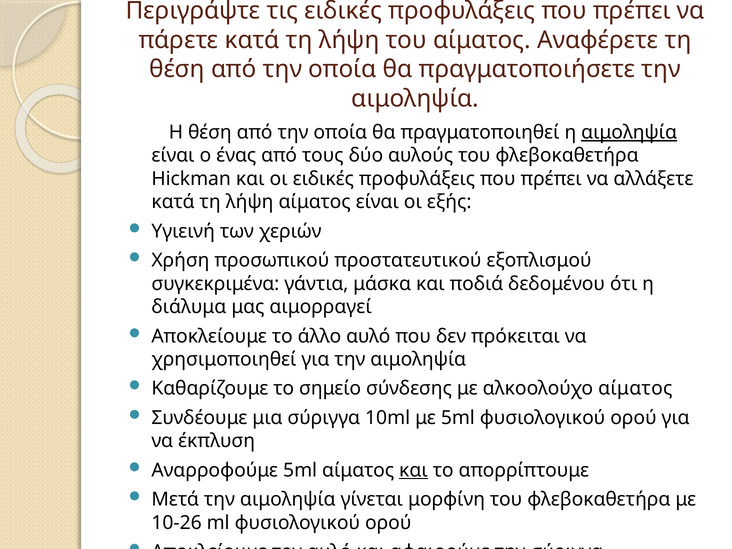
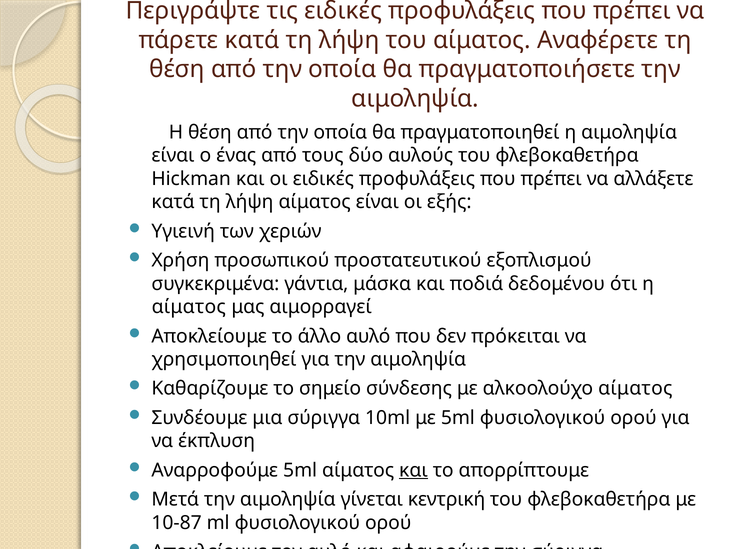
αιμοληψία underline: present -> none (629, 132)
διάλυμα: διάλυμα -> αίματος (189, 307)
μορφίνη: μορφίνη -> κεντρική (447, 500)
10-26: 10-26 -> 10-87 (177, 523)
